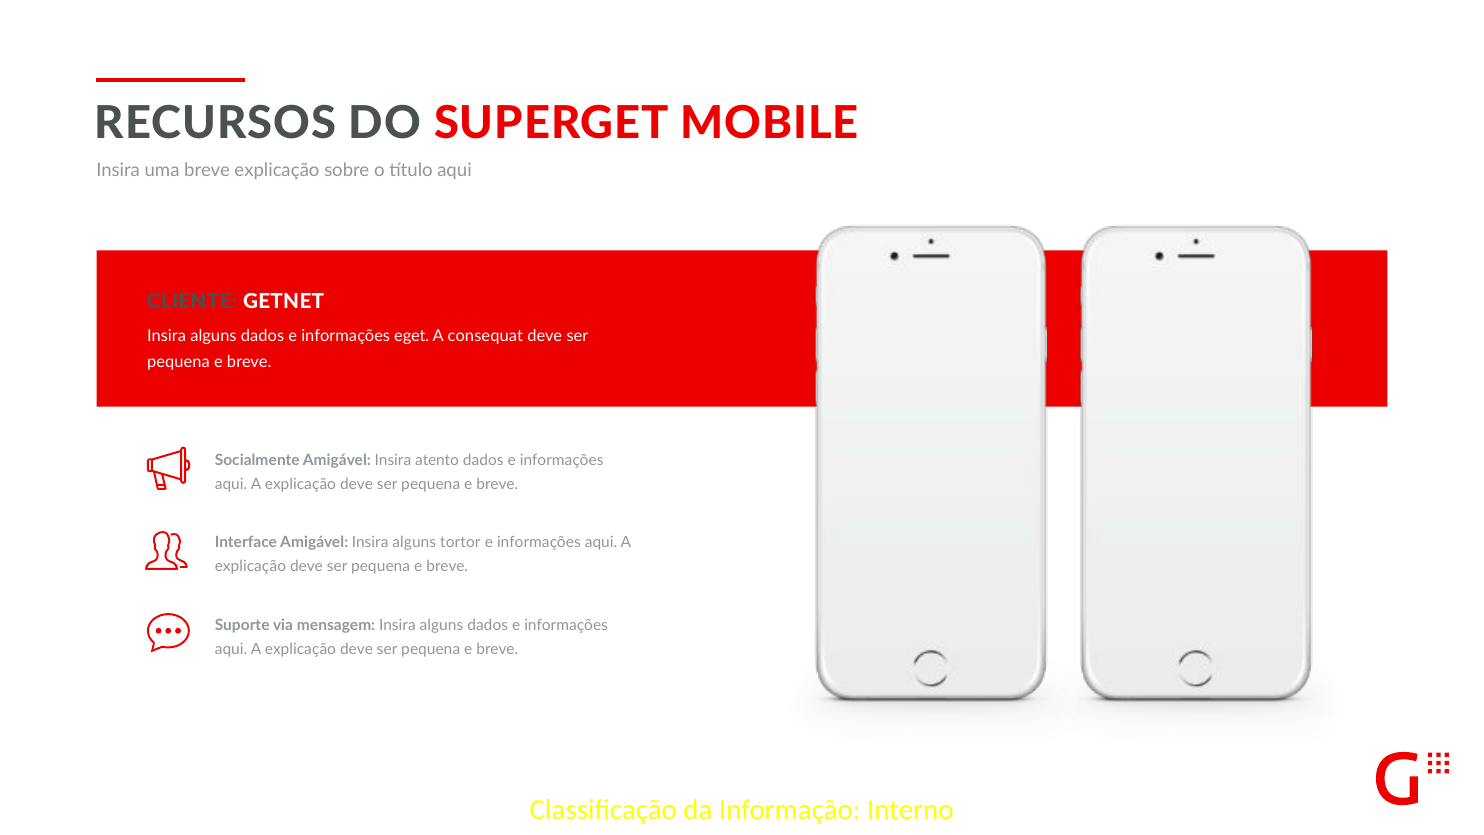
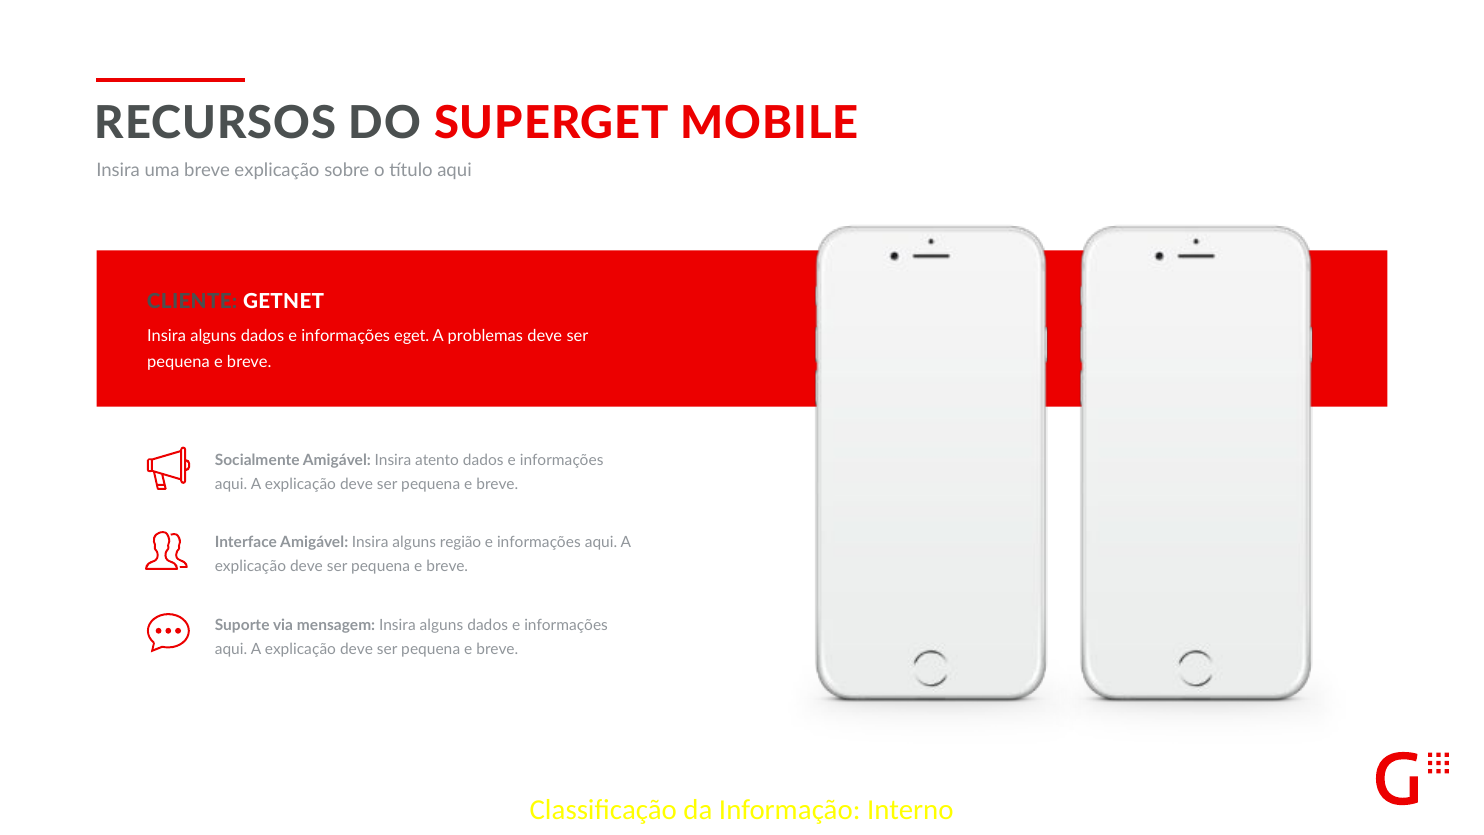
consequat: consequat -> problemas (485, 336)
tortor: tortor -> região (461, 542)
